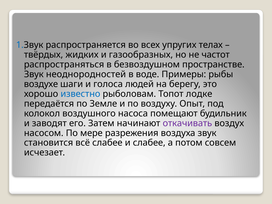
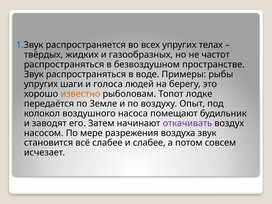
Звук неоднородностей: неоднородностей -> распространяться (86, 74)
воздухе: воздухе -> упругих (41, 84)
известно colour: blue -> orange (80, 94)
